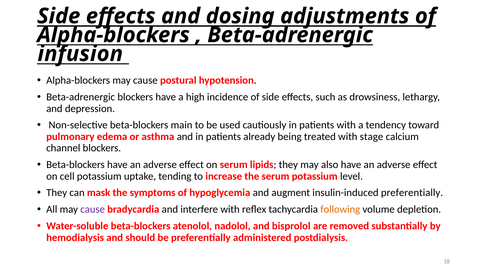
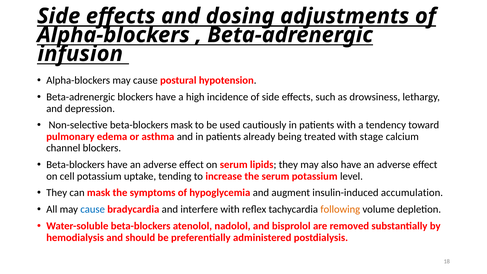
beta-blockers main: main -> mask (182, 125)
insulin-induced preferentially: preferentially -> accumulation (412, 193)
cause colour: purple -> blue (93, 209)
